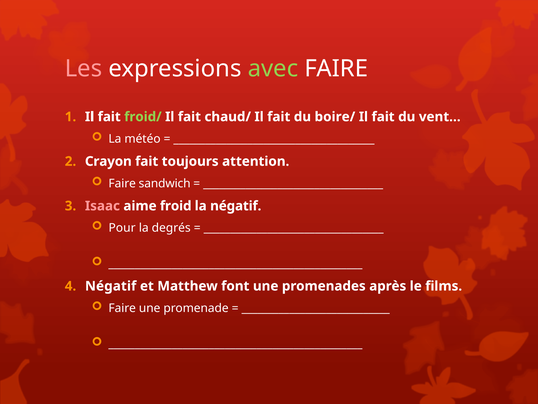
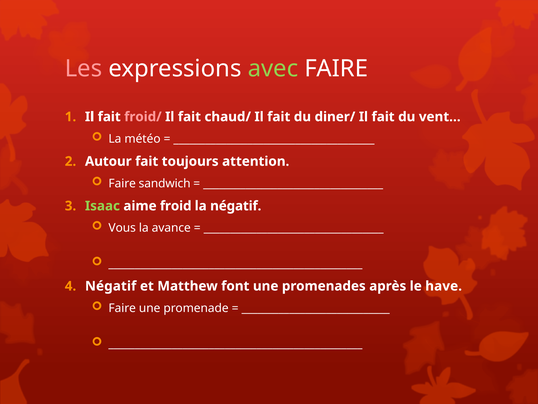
froid/ colour: light green -> pink (143, 117)
boire/: boire/ -> diner/ (335, 117)
Crayon: Crayon -> Autour (108, 161)
Isaac colour: pink -> light green (102, 206)
Pour: Pour -> Vous (122, 228)
degrés: degrés -> avance (171, 228)
films: films -> have (444, 286)
